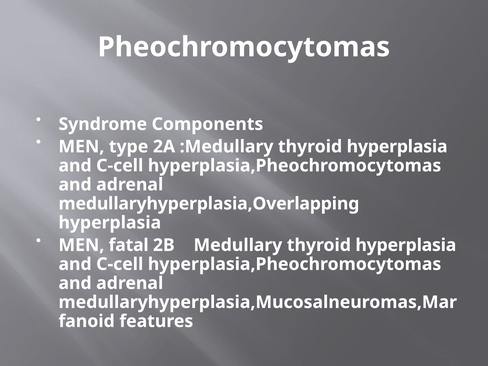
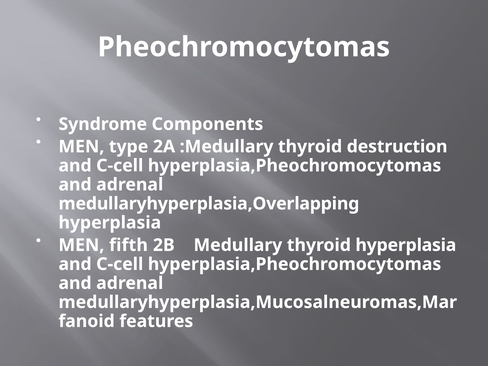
:Medullary thyroid hyperplasia: hyperplasia -> destruction (397, 147)
fatal: fatal -> fifth (128, 245)
